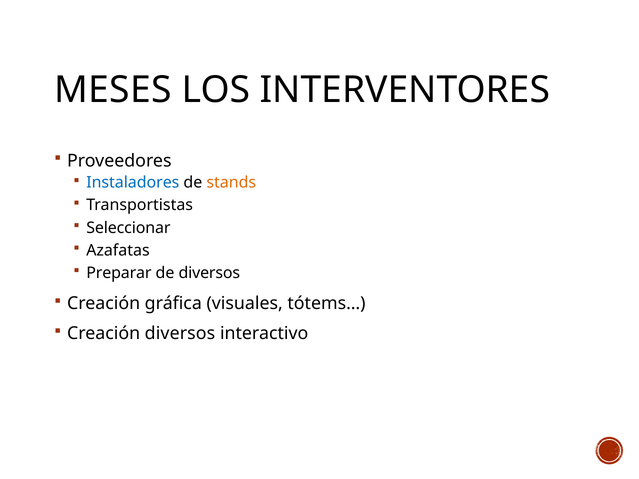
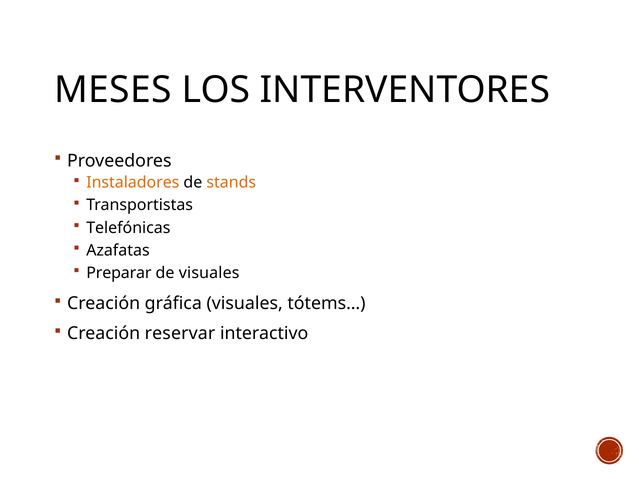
Instaladores colour: blue -> orange (133, 183)
Seleccionar: Seleccionar -> Telefónicas (128, 228)
de diversos: diversos -> visuales (209, 273)
Creación diversos: diversos -> reservar (180, 334)
